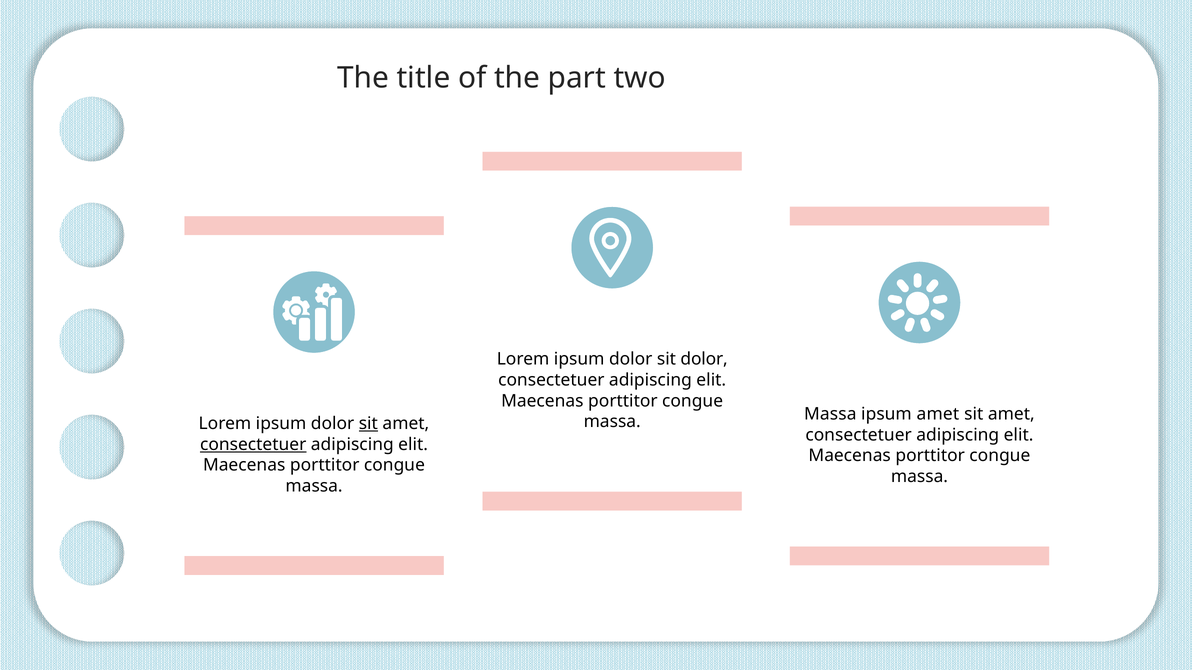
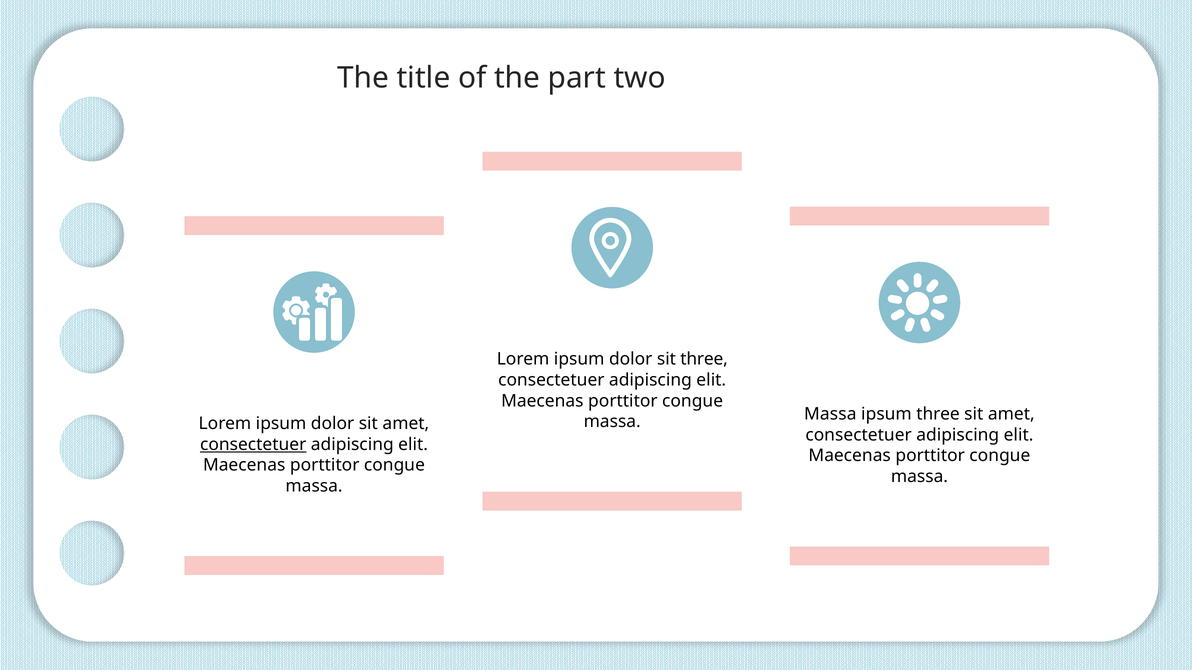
sit dolor: dolor -> three (704, 359)
ipsum amet: amet -> three (938, 414)
sit underline: present -> none (368, 424)
